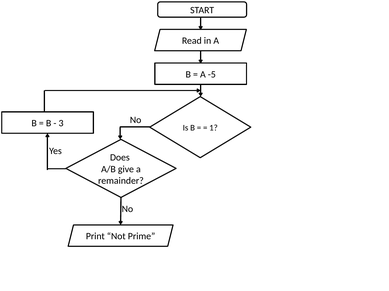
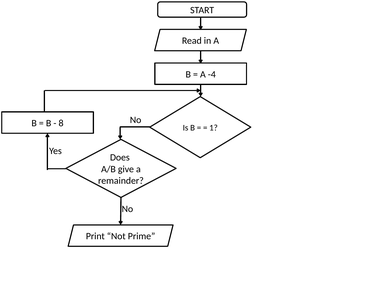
-5: -5 -> -4 (212, 75)
3: 3 -> 8 (61, 124)
